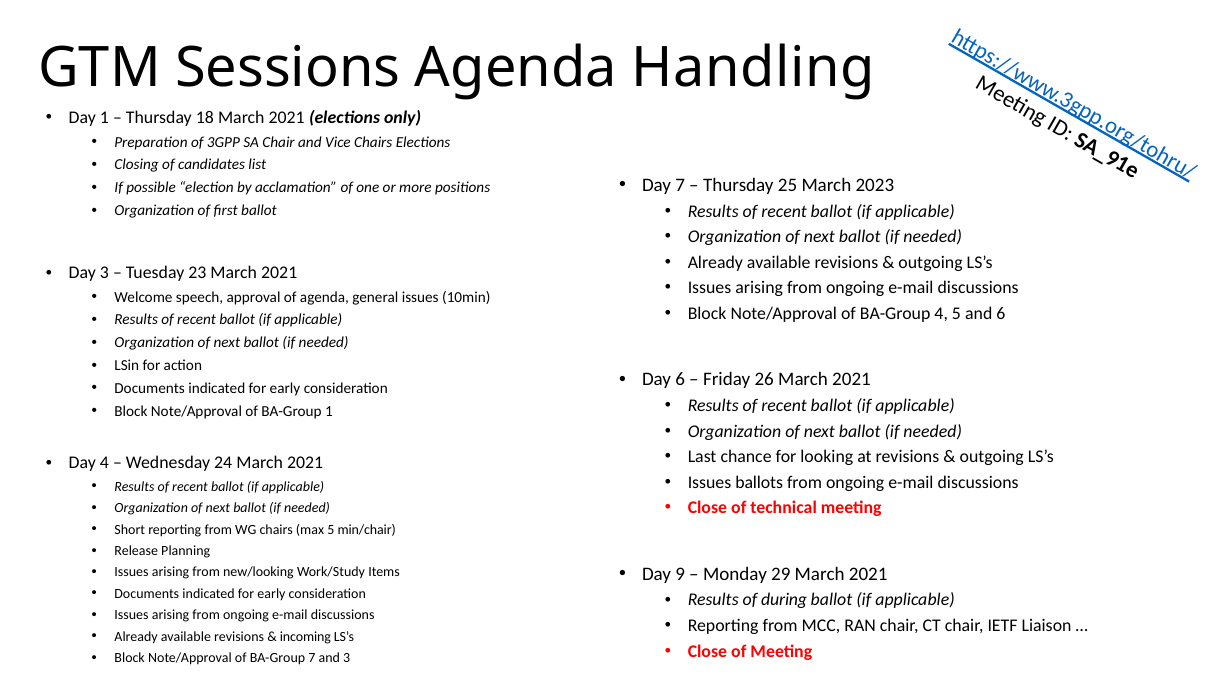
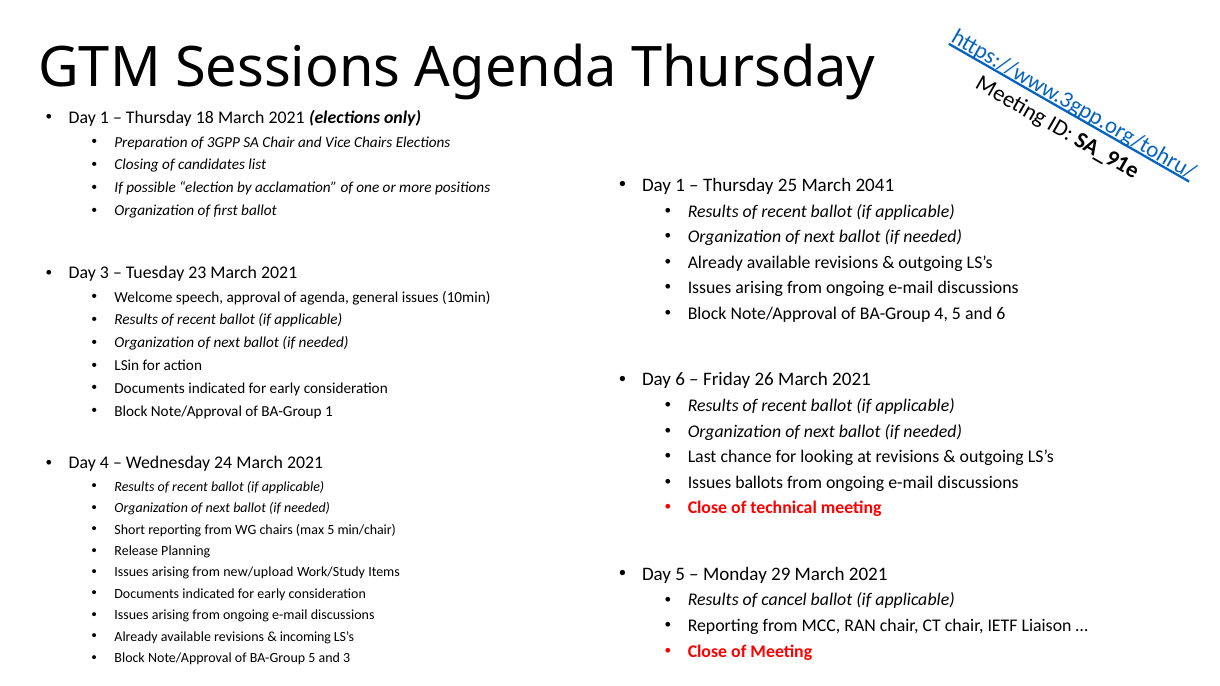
Agenda Handling: Handling -> Thursday (753, 68)
7: 7 -> 1 (680, 185)
2023: 2023 -> 2041 (875, 185)
Day 9: 9 -> 5 (680, 574)
new/looking: new/looking -> new/upload (258, 573)
during: during -> cancel (784, 600)
BA-Group 7: 7 -> 5 (312, 658)
